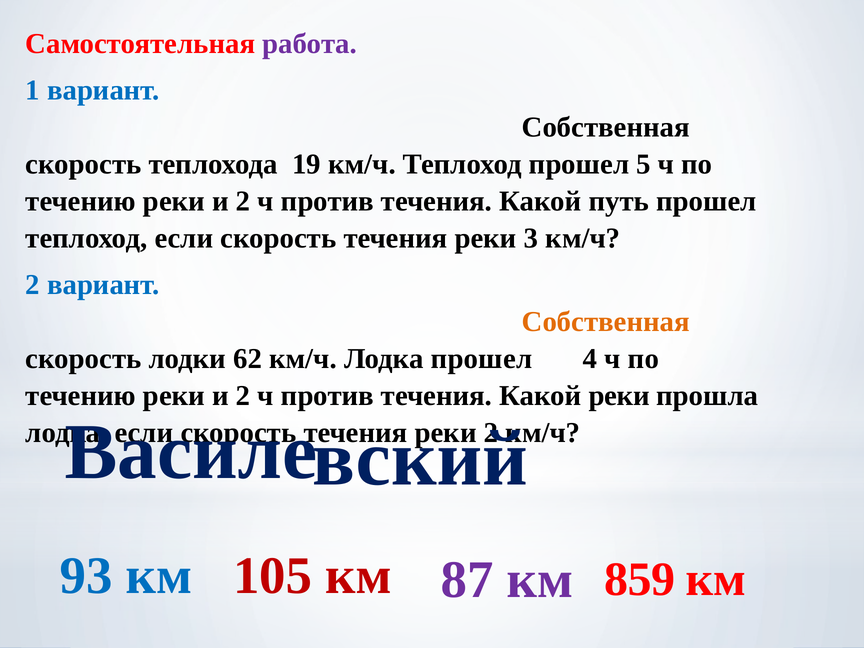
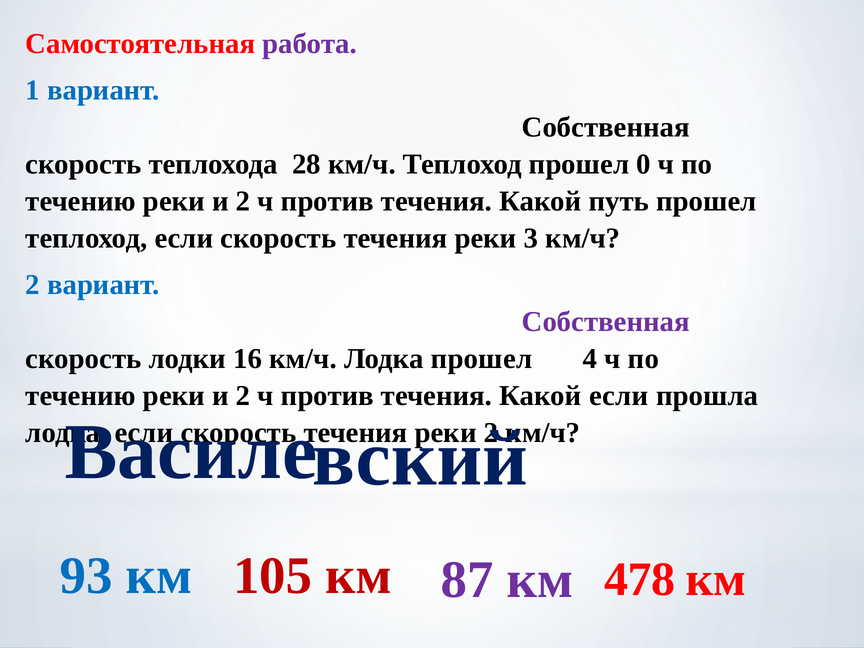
19: 19 -> 28 (306, 164)
5: 5 -> 0 (644, 164)
Собственная colour: orange -> purple (606, 322)
62: 62 -> 16 (248, 359)
Какой реки: реки -> если (619, 396)
859: 859 -> 478 (640, 579)
